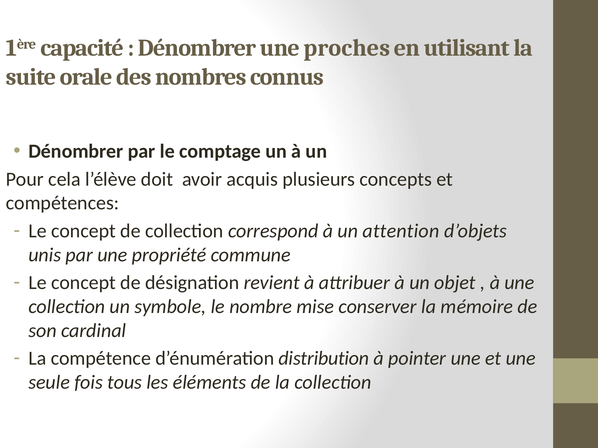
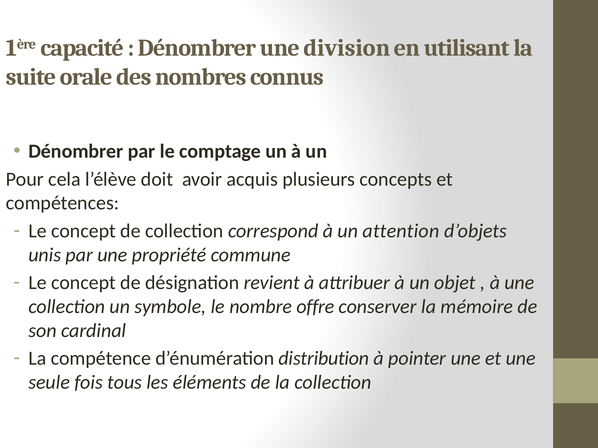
proches: proches -> division (347, 48)
mise: mise -> offre (315, 307)
